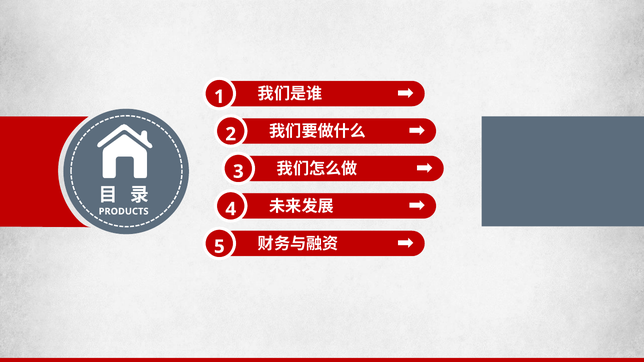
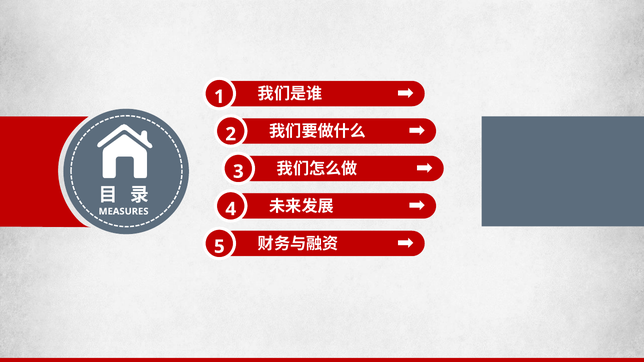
PRODUCTS: PRODUCTS -> MEASURES (124, 211)
